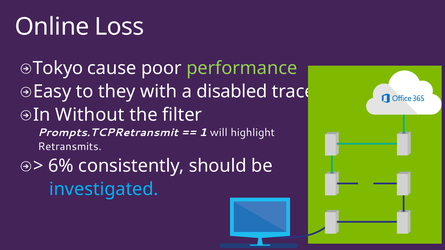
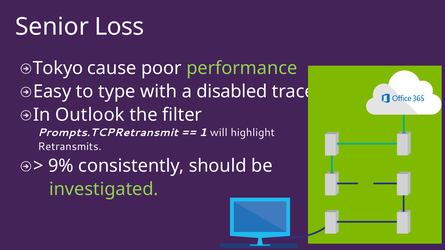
Online: Online -> Senior (52, 27)
they: they -> type (117, 92)
Without: Without -> Outlook (90, 115)
6%: 6% -> 9% (61, 166)
investigated colour: light blue -> light green (104, 189)
